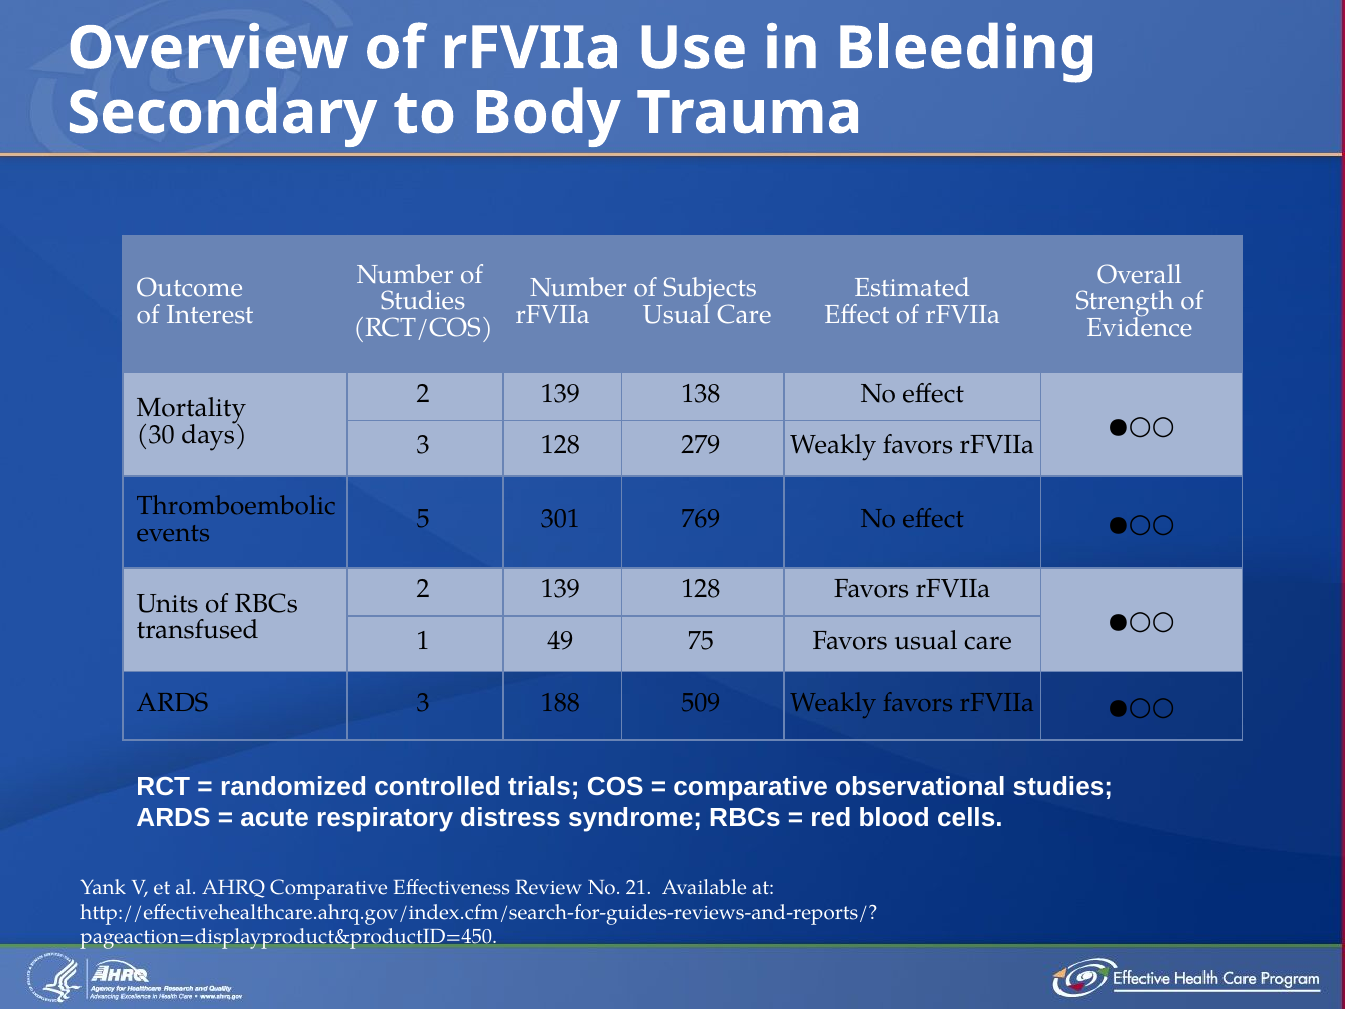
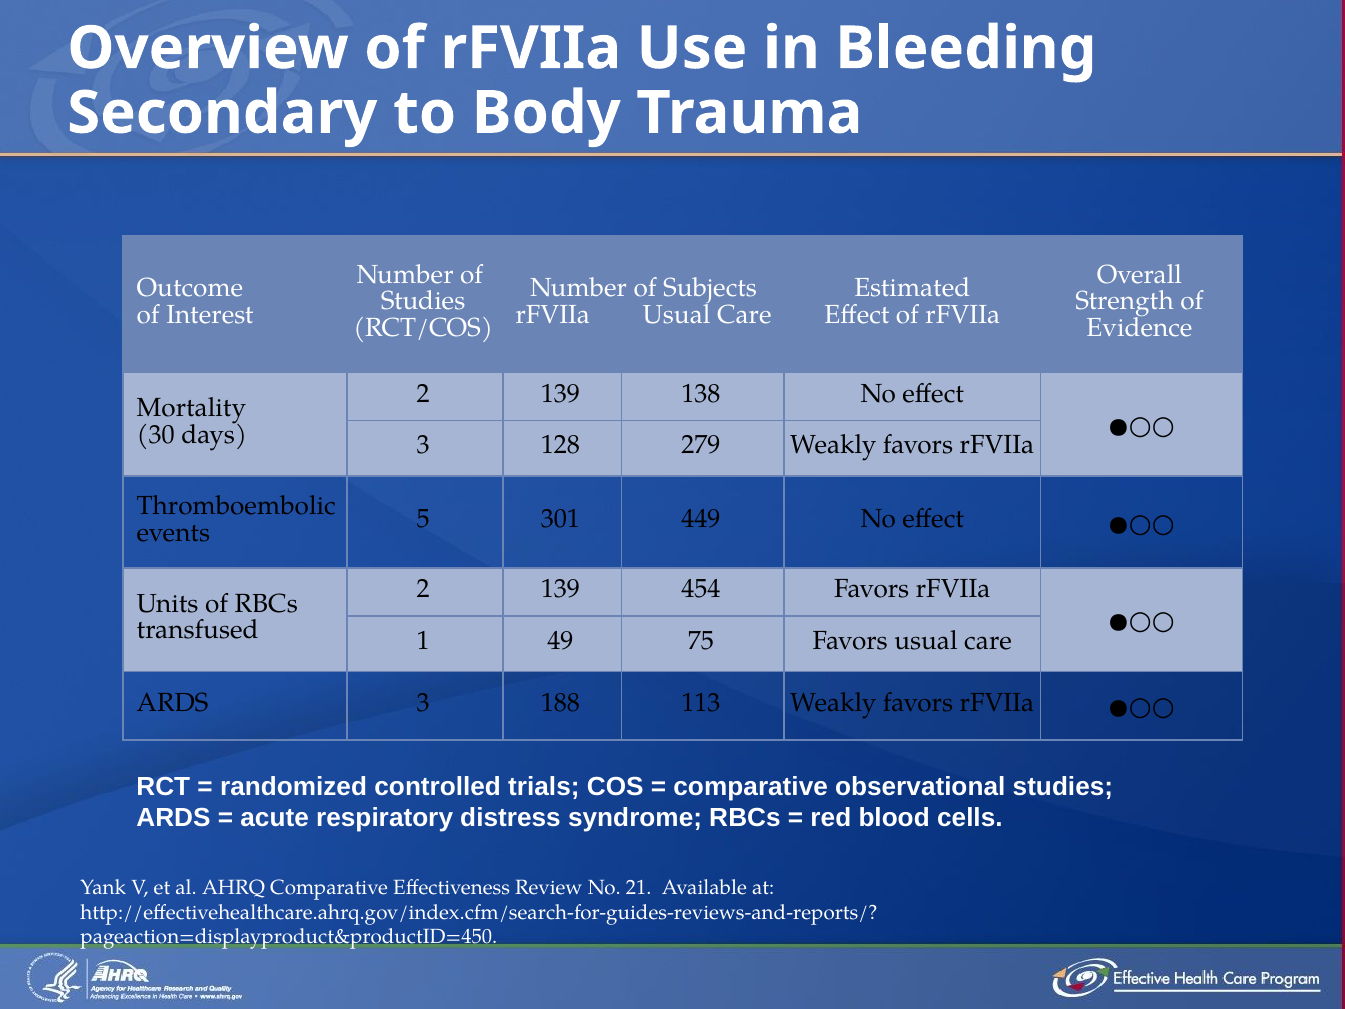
769: 769 -> 449 (701, 519)
139 128: 128 -> 454 (701, 589)
509: 509 -> 113 (701, 703)
